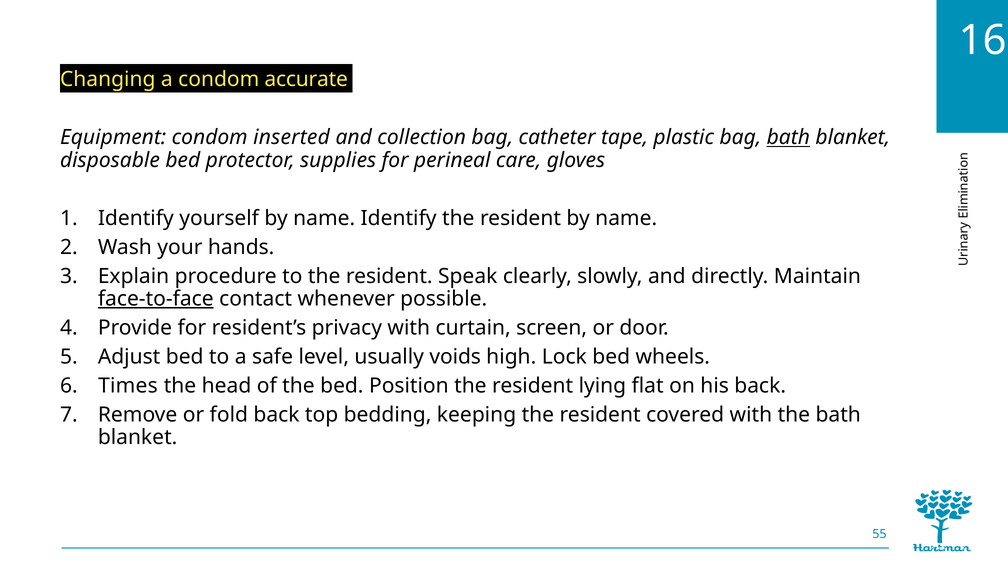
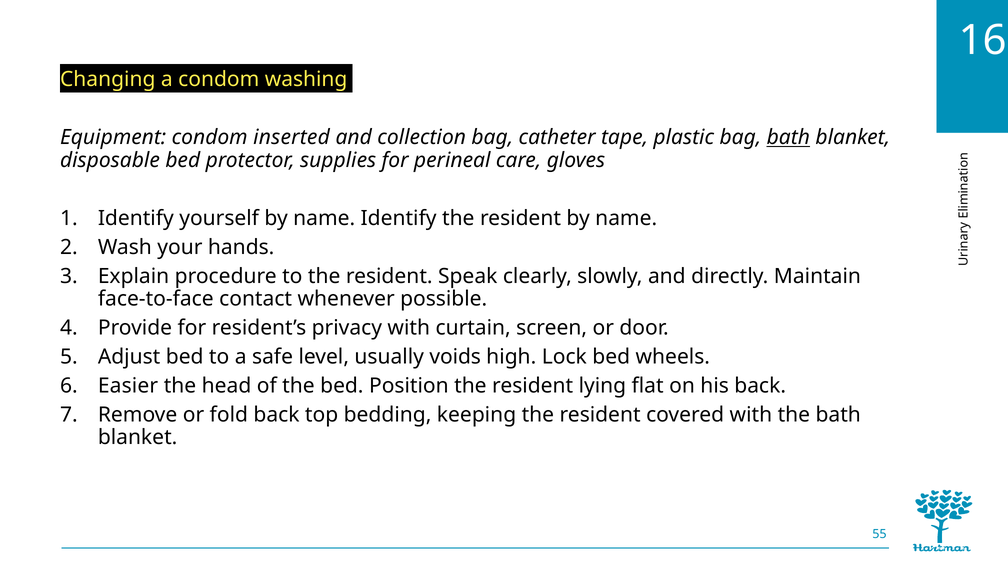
accurate: accurate -> washing (306, 79)
face-to-face underline: present -> none (156, 299)
Times: Times -> Easier (128, 386)
